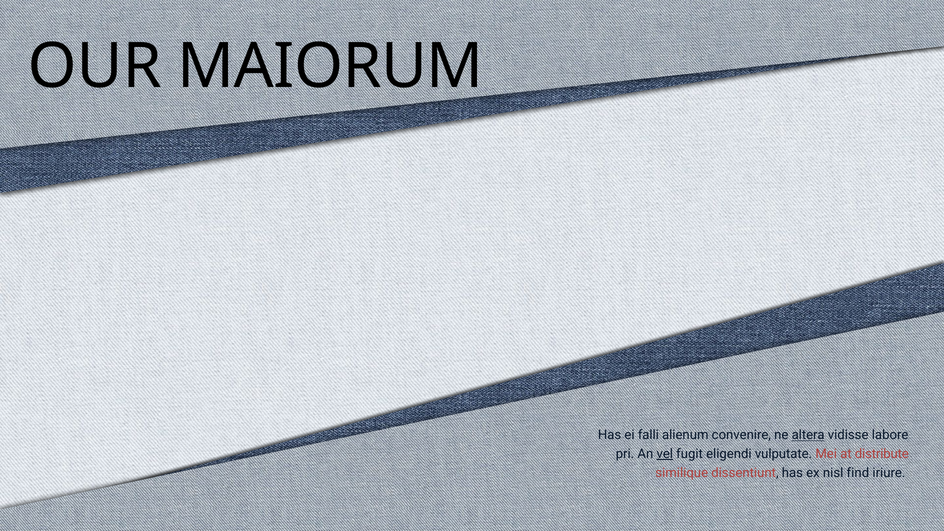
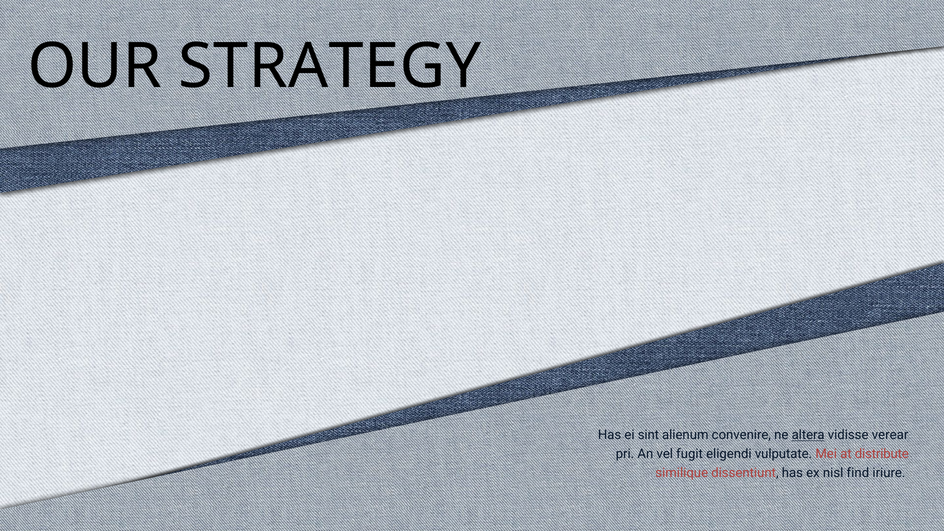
MAIORUM: MAIORUM -> STRATEGY (330, 67)
falli: falli -> sint (648, 435)
labore: labore -> verear (890, 435)
vel underline: present -> none (665, 454)
